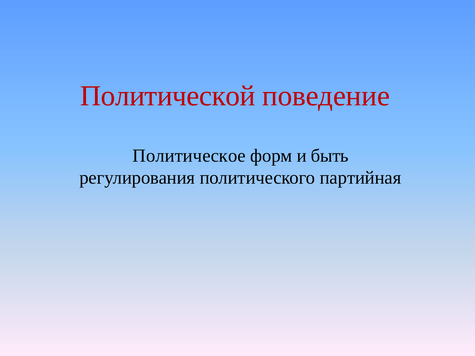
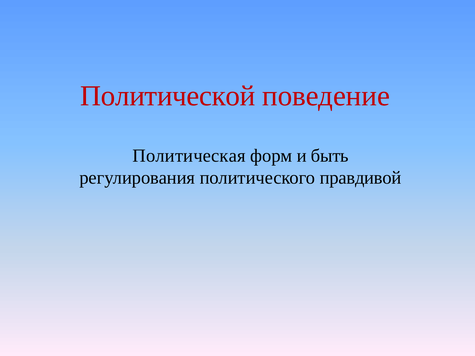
Политическое: Политическое -> Политическая (189, 156)
партийная: партийная -> правдивой (361, 178)
